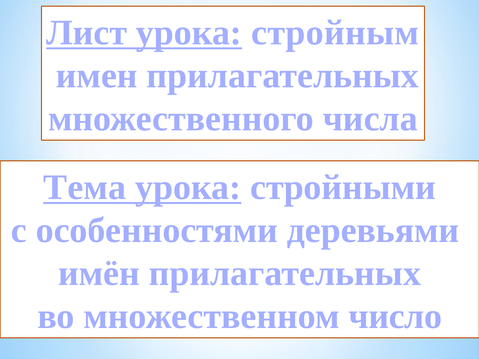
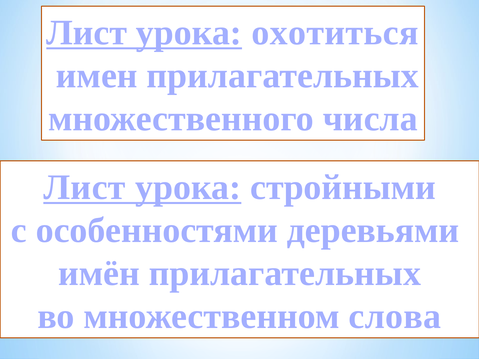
стройным: стройным -> охотиться (335, 33)
Тема: Тема -> Лист (85, 187)
число: число -> слова (395, 317)
